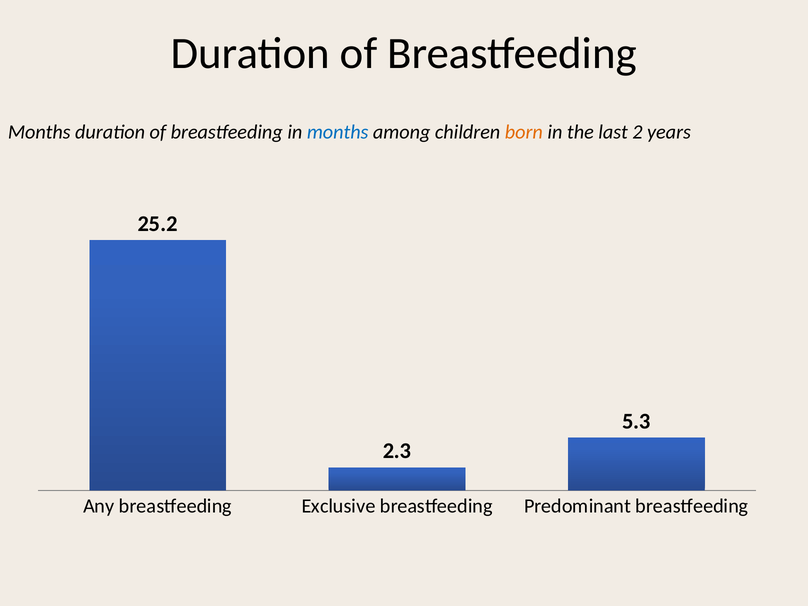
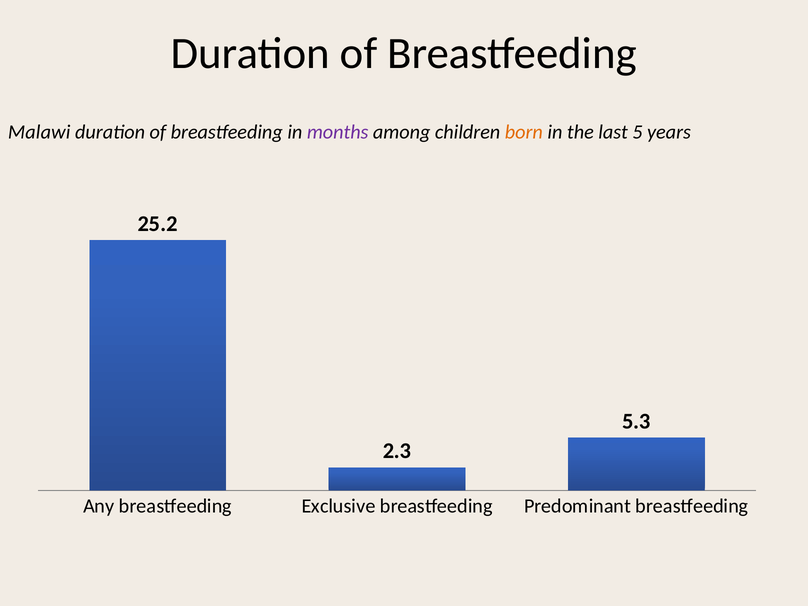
Months: Months -> Malawi (39, 132)
months colour: blue -> purple (338, 132)
2: 2 -> 5 (637, 132)
